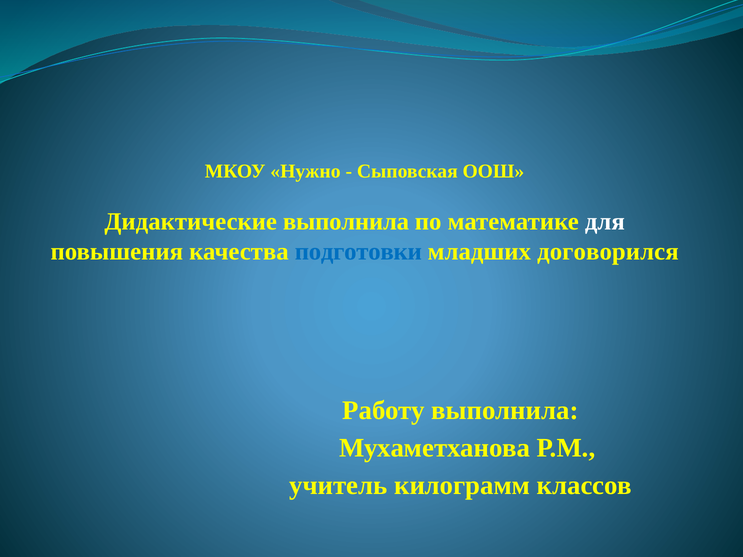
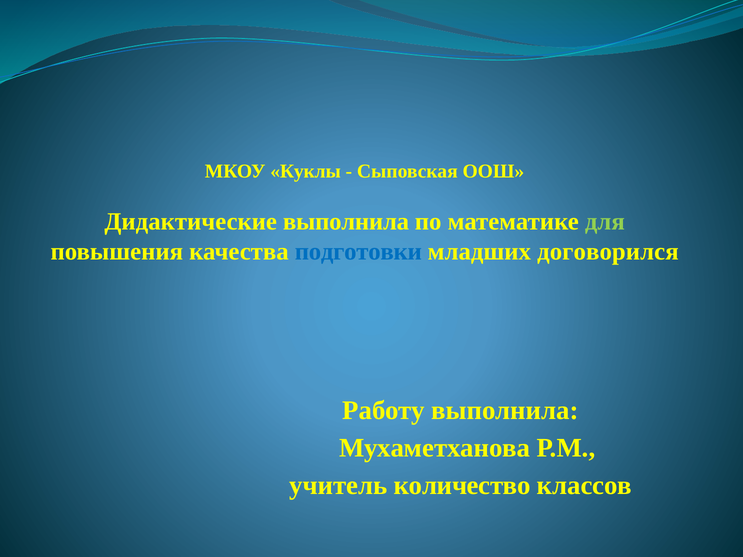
Нужно: Нужно -> Куклы (306, 171)
для colour: white -> light green (605, 222)
килограмм: килограмм -> количество (462, 486)
